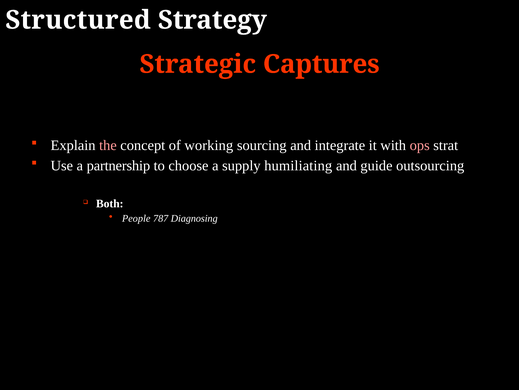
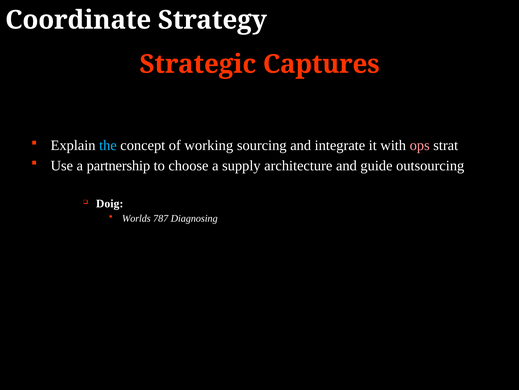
Structured: Structured -> Coordinate (78, 20)
the colour: pink -> light blue (108, 145)
humiliating: humiliating -> architecture (298, 165)
Both: Both -> Doig (110, 203)
People: People -> Worlds (136, 218)
